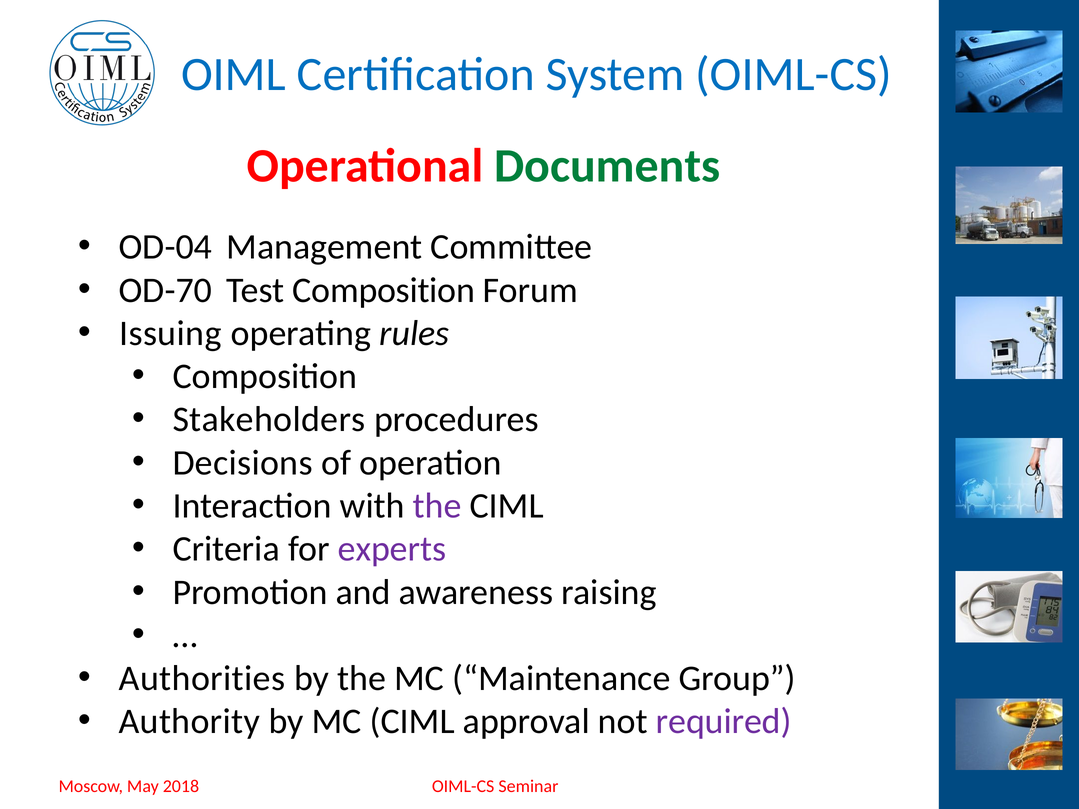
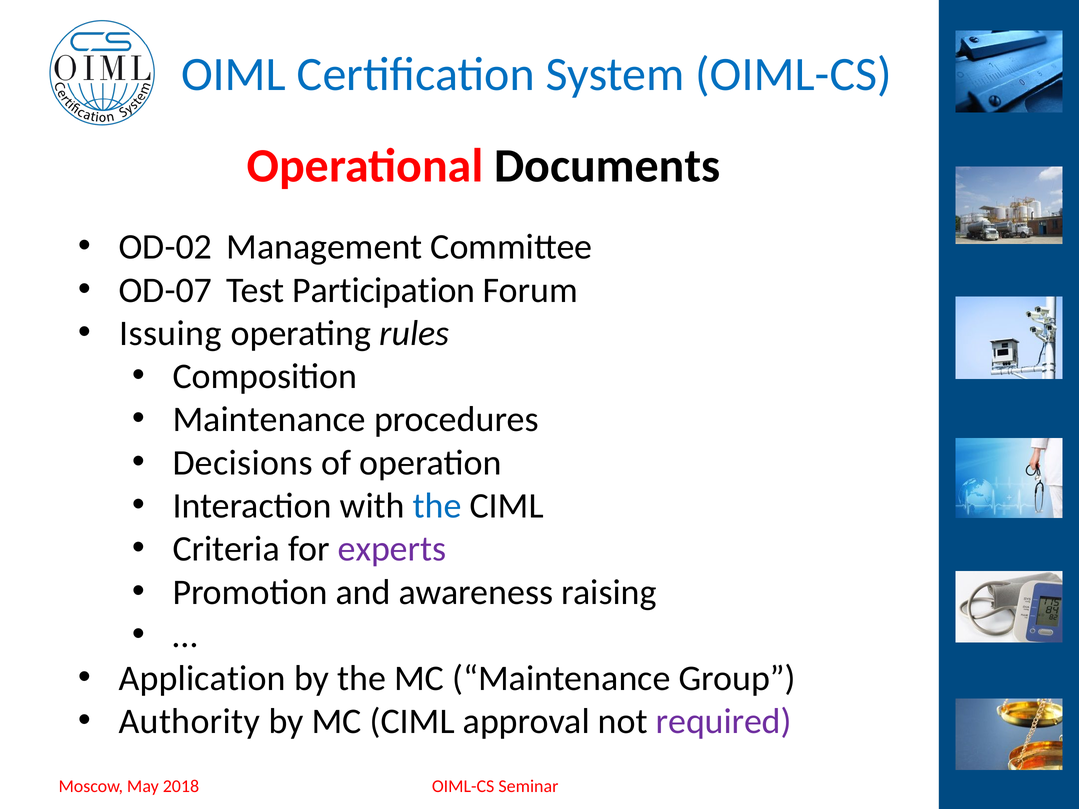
Documents colour: green -> black (607, 166)
OD-04: OD-04 -> OD-02 (165, 247)
OD-70: OD-70 -> OD-07 (165, 290)
Test Composition: Composition -> Participation (384, 290)
Stakeholders: Stakeholders -> Maintenance (269, 420)
the colour: purple -> blue (437, 506)
Authorities: Authorities -> Application (202, 679)
